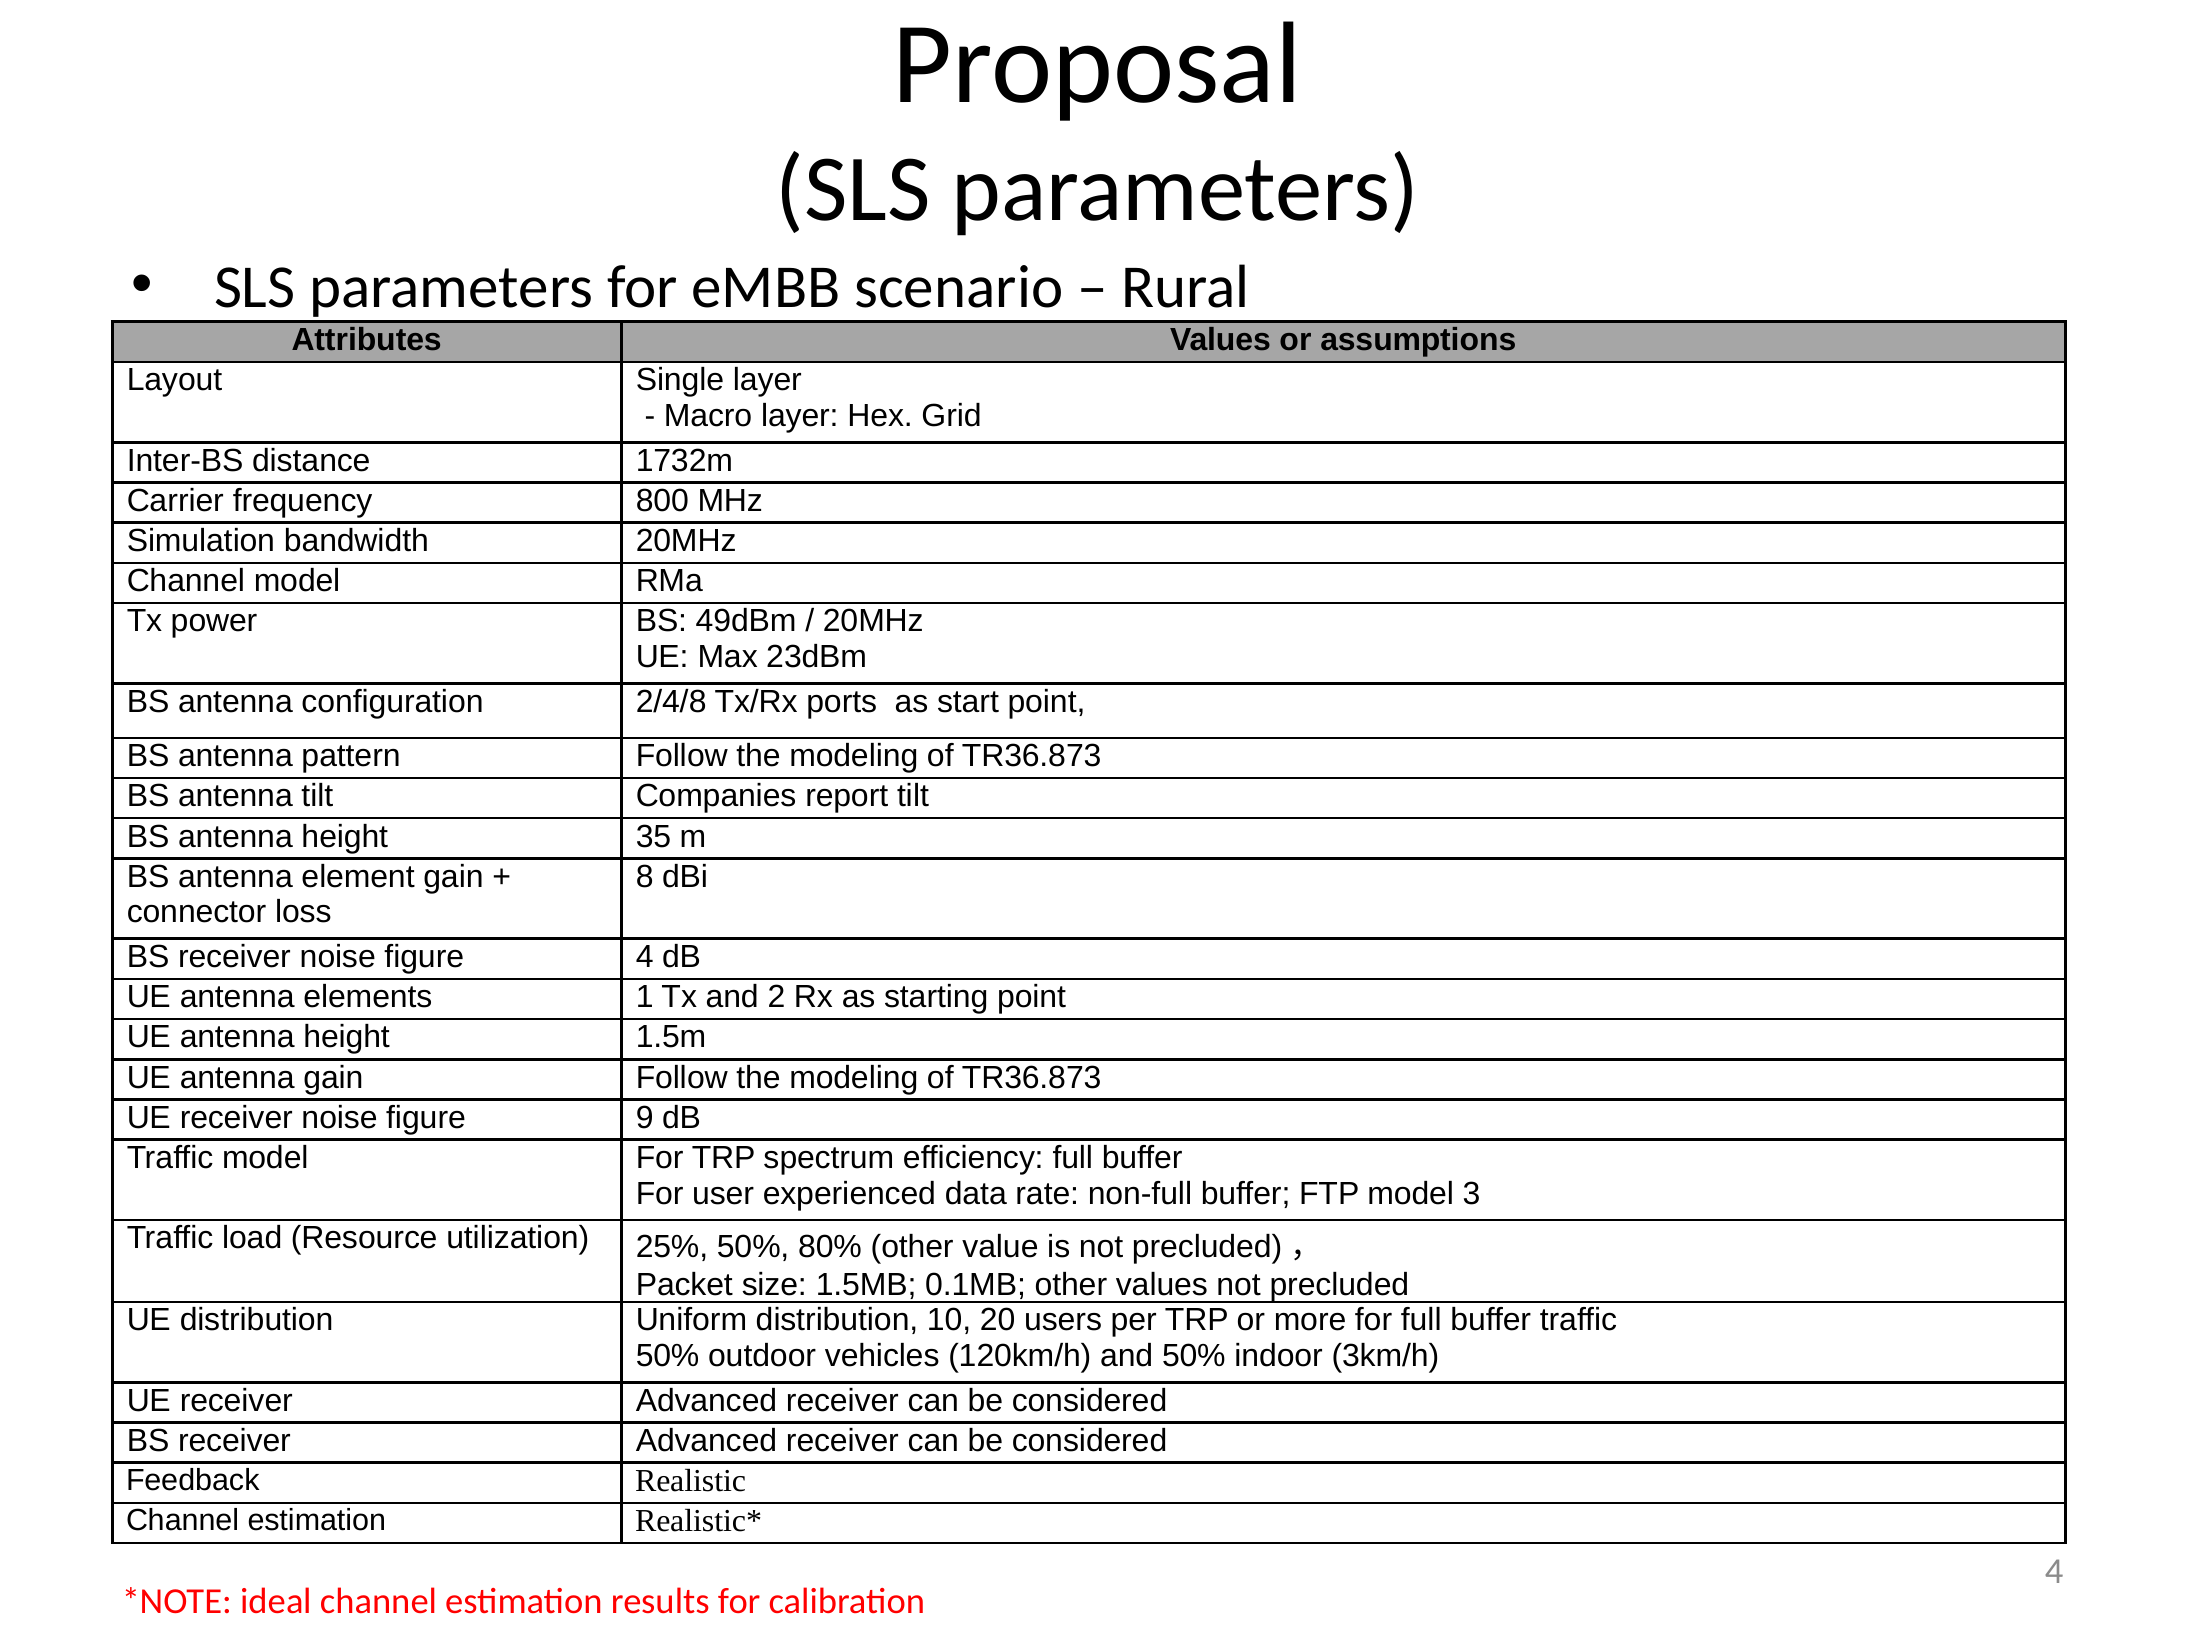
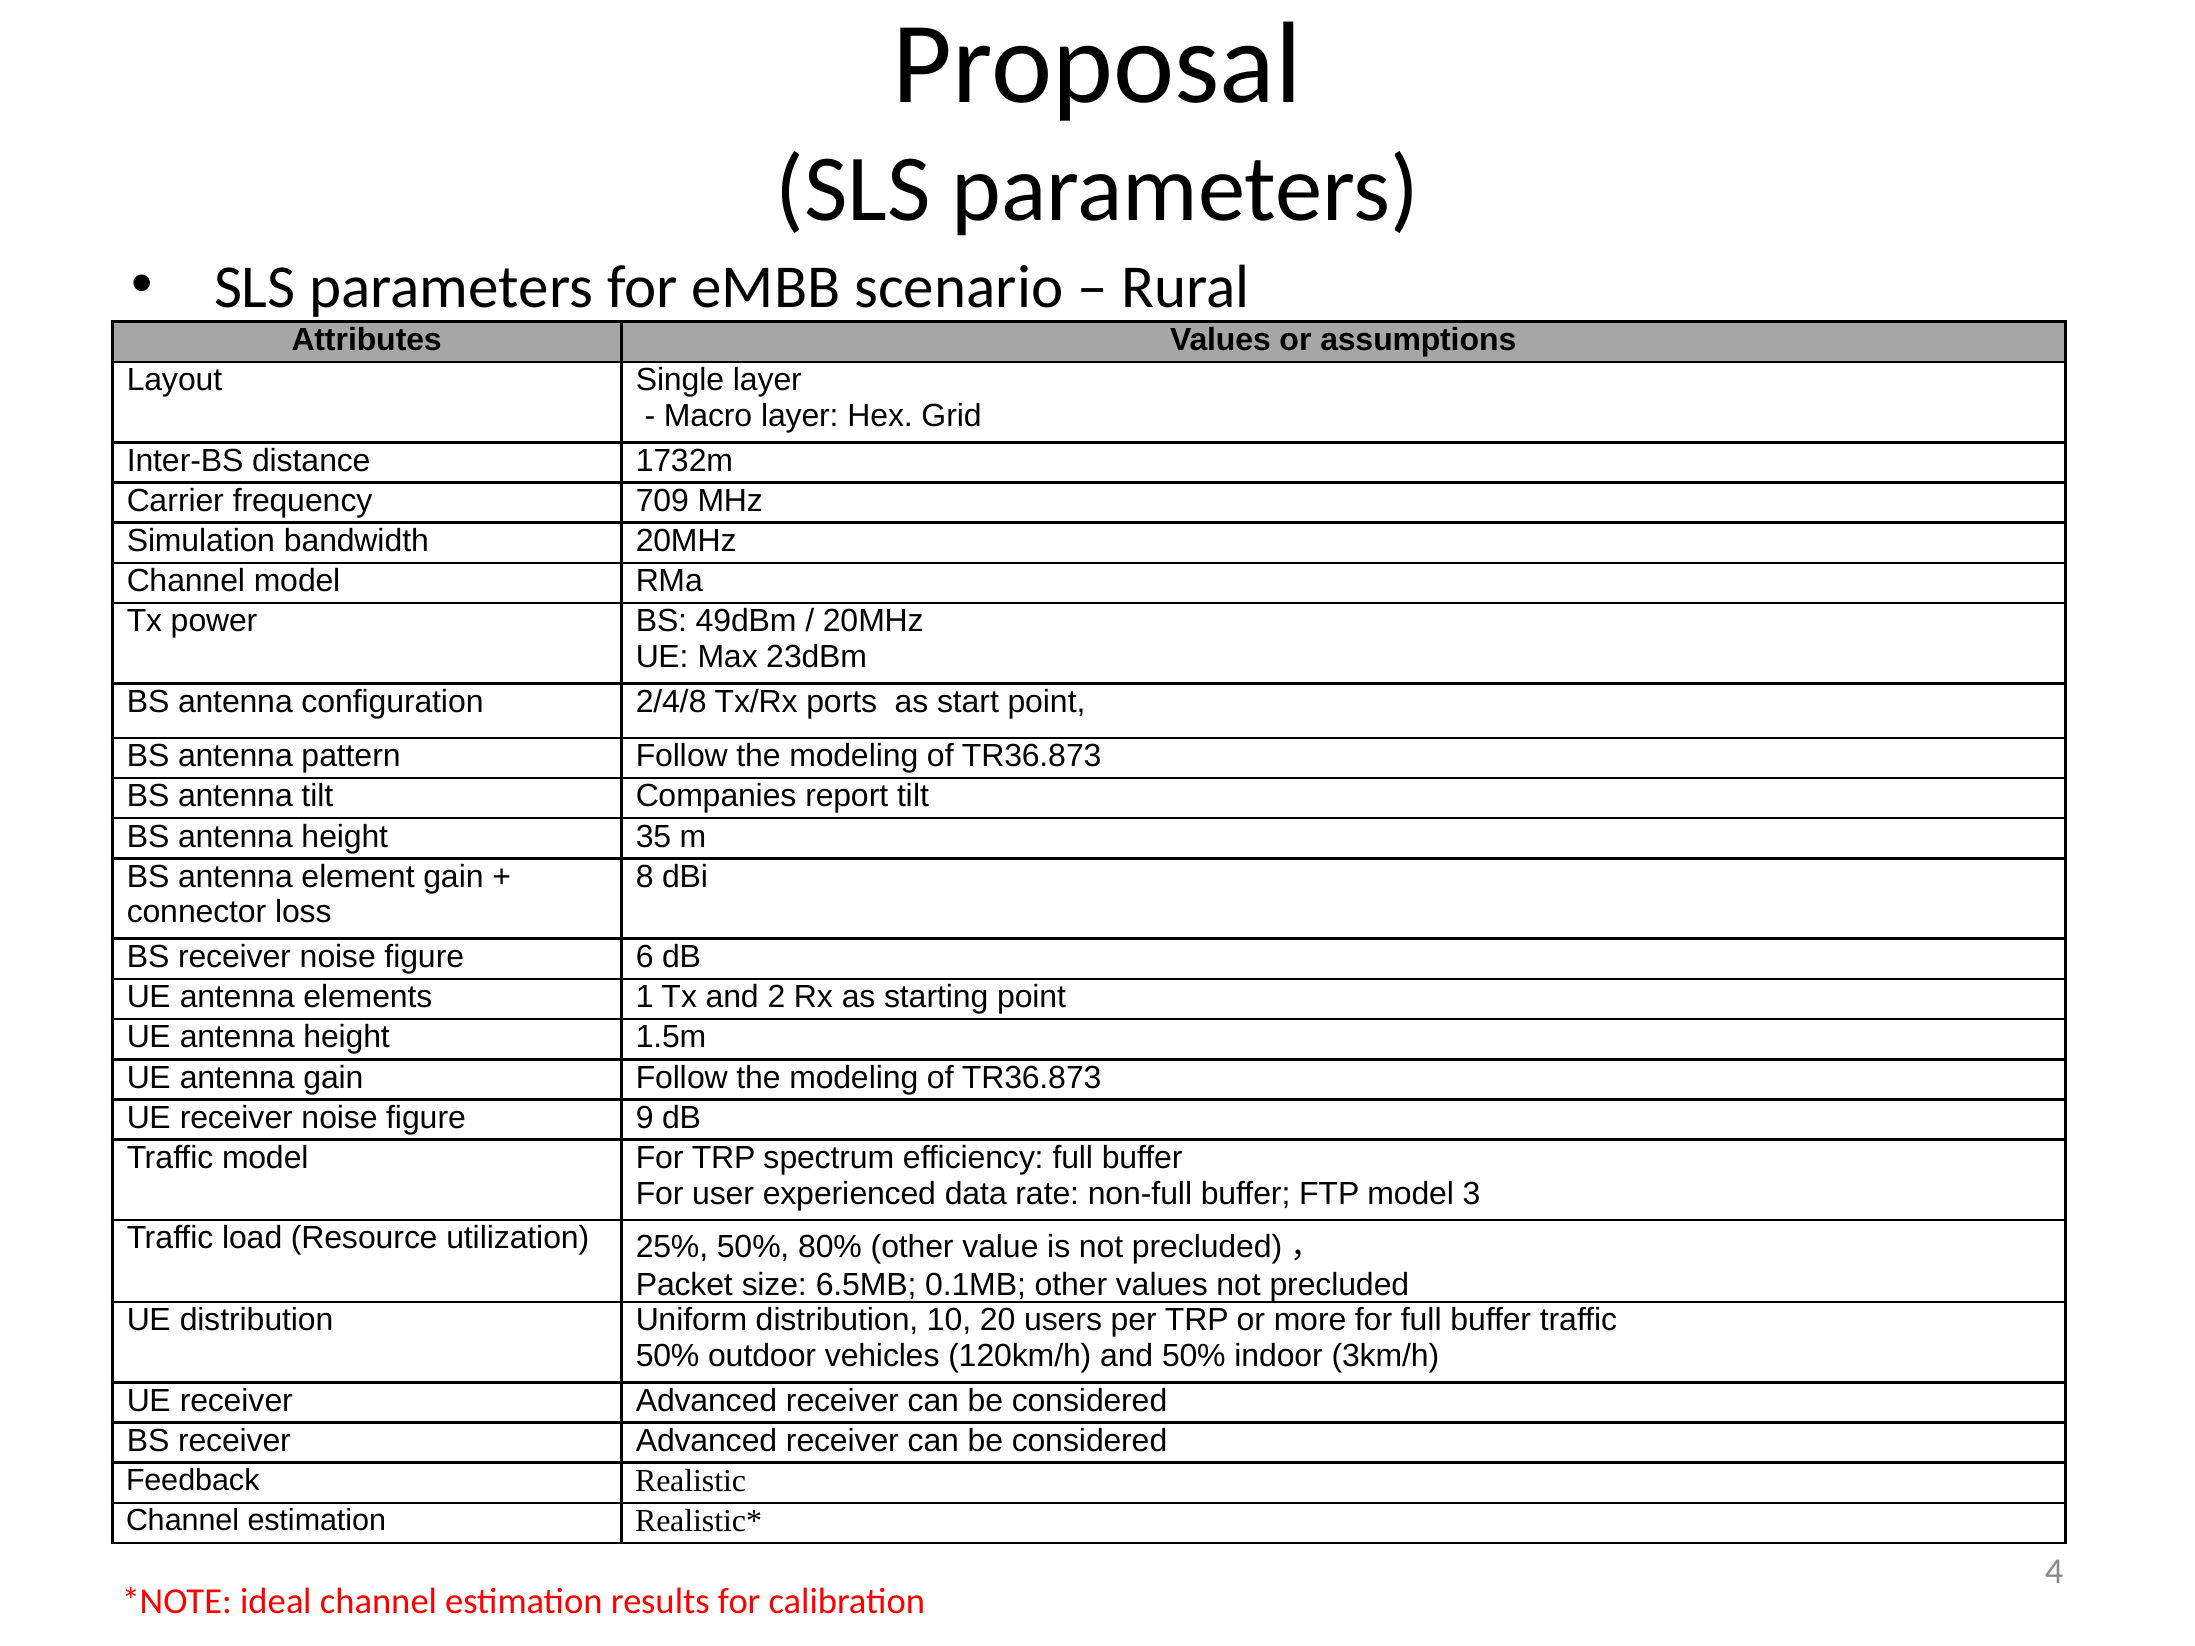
800: 800 -> 709 (662, 501)
figure 4: 4 -> 6 (645, 957)
1.5MB: 1.5MB -> 6.5MB (866, 1285)
